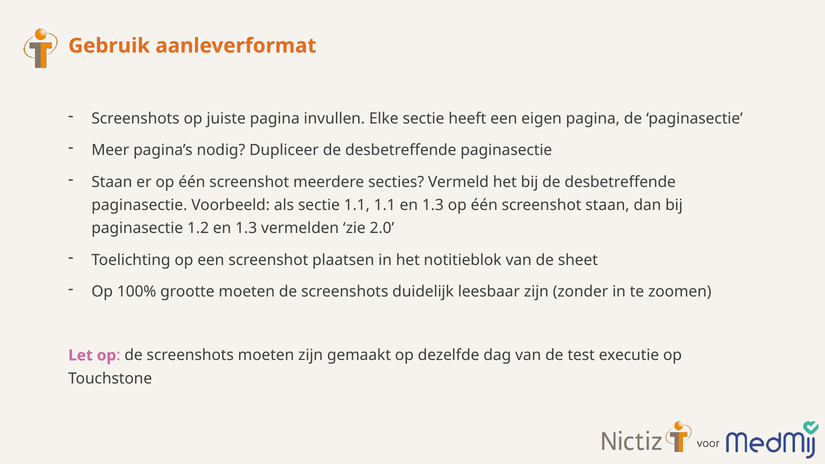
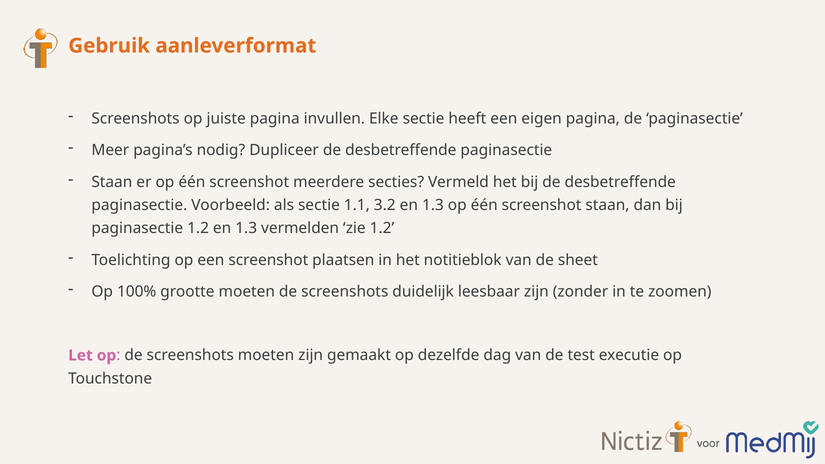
1.1 1.1: 1.1 -> 3.2 (385, 205)
zie 2.0: 2.0 -> 1.2 (382, 228)
